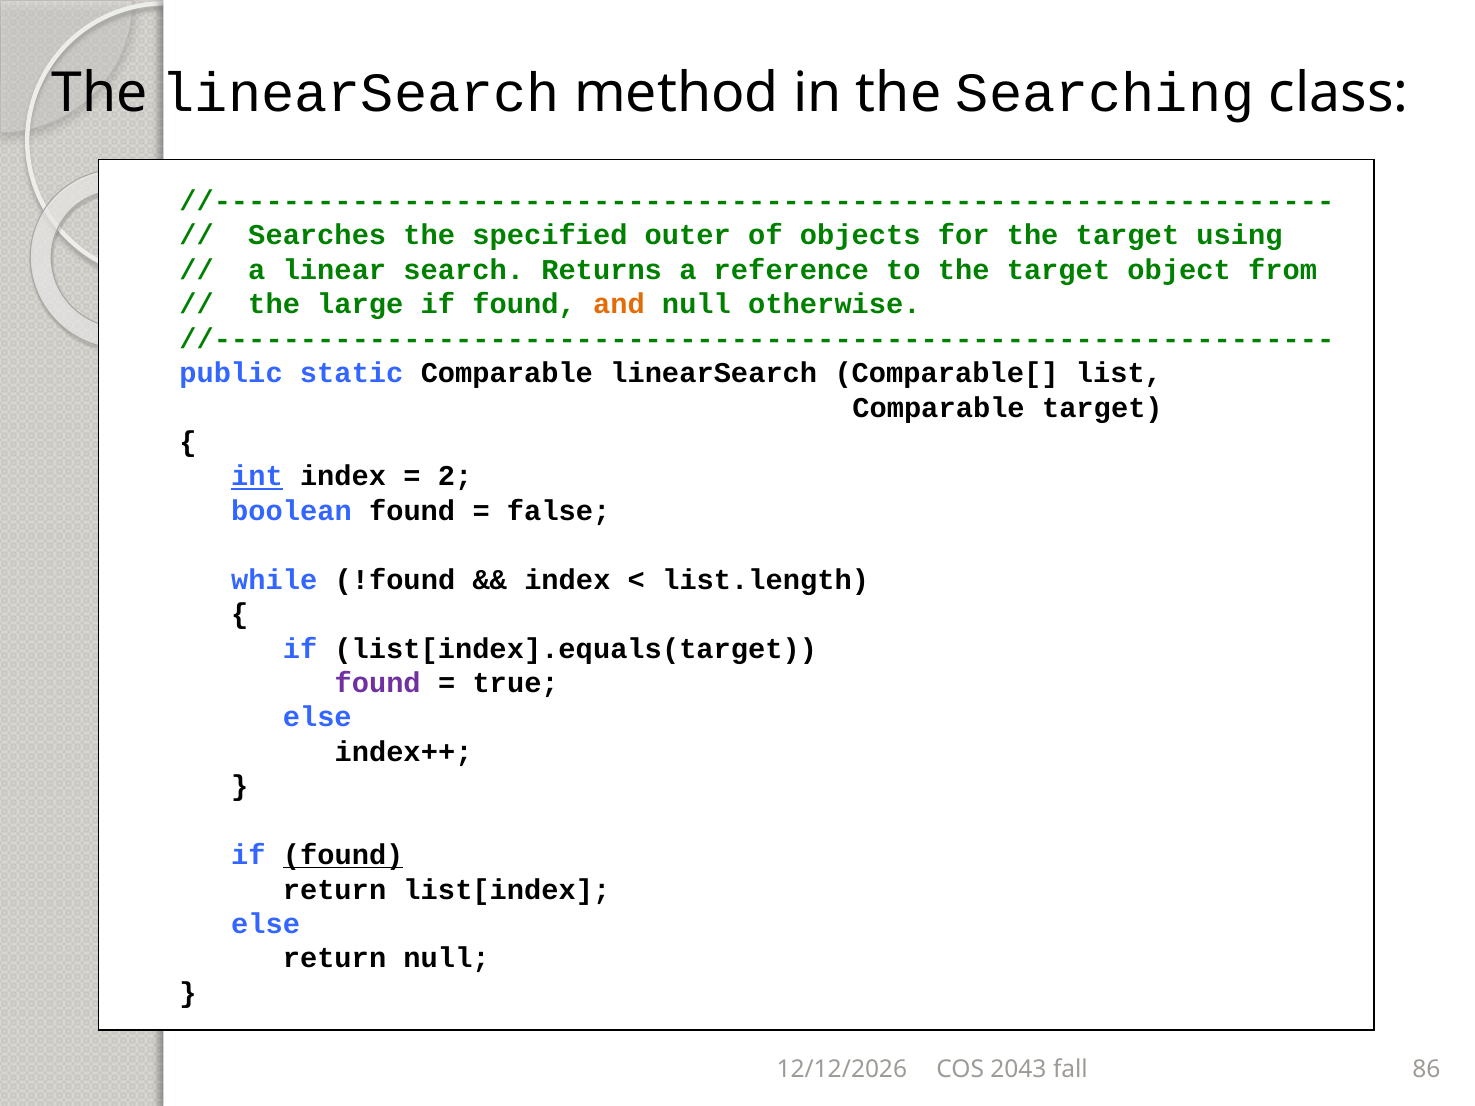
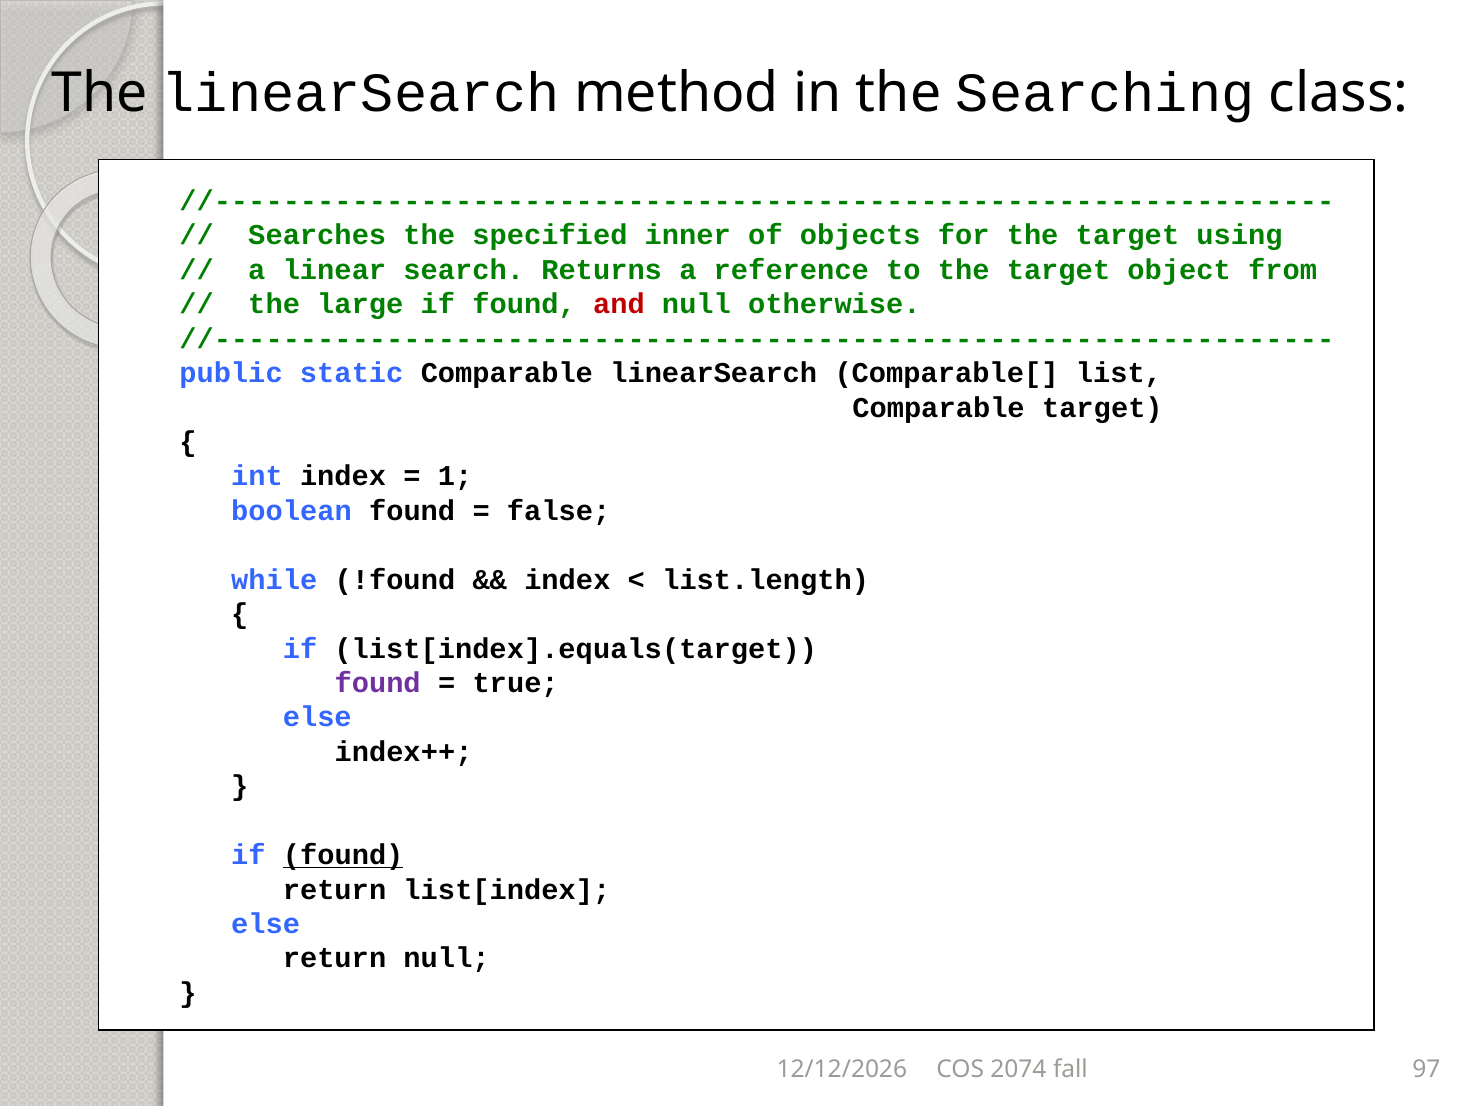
outer: outer -> inner (688, 236)
and colour: orange -> red (619, 304)
int underline: present -> none (257, 477)
2: 2 -> 1 (455, 477)
2043: 2043 -> 2074 (1018, 1070)
86: 86 -> 97 (1426, 1070)
